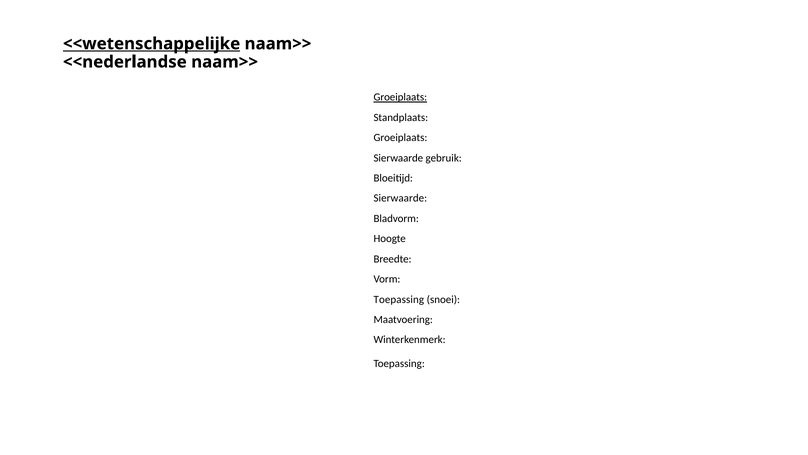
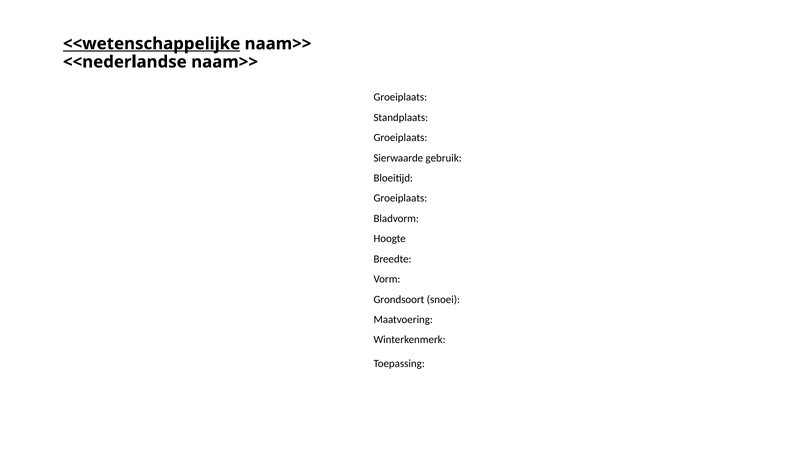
Groeiplaats underline: present -> none (400, 97)
Sierwaarde: Sierwaarde -> Groeiplaats (400, 198)
Toepassing: Toepassing -> Grondsoort (399, 299)
